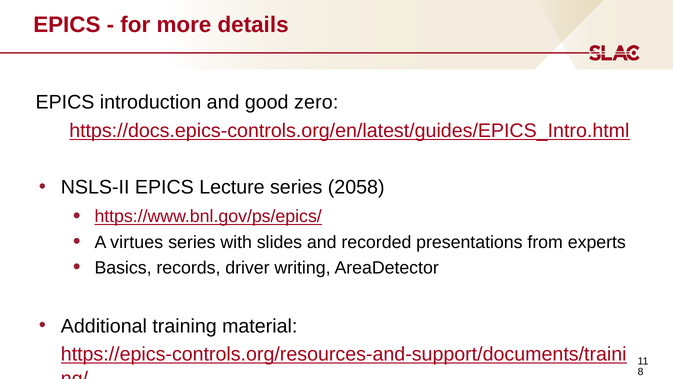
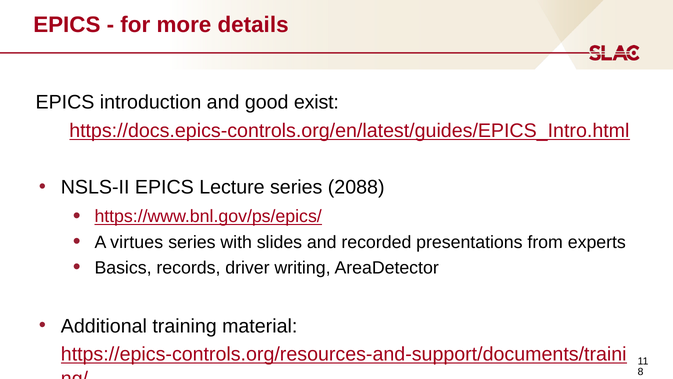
zero: zero -> exist (316, 102)
2058: 2058 -> 2088 (356, 187)
